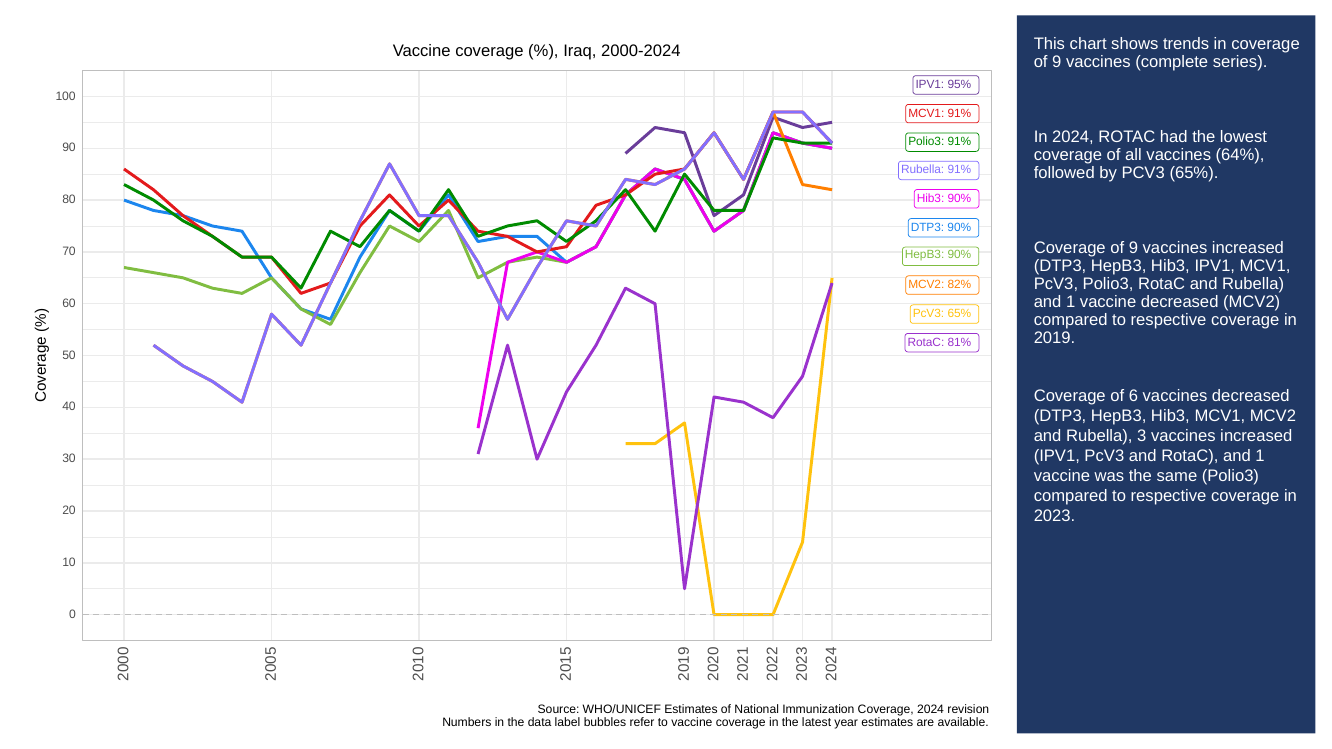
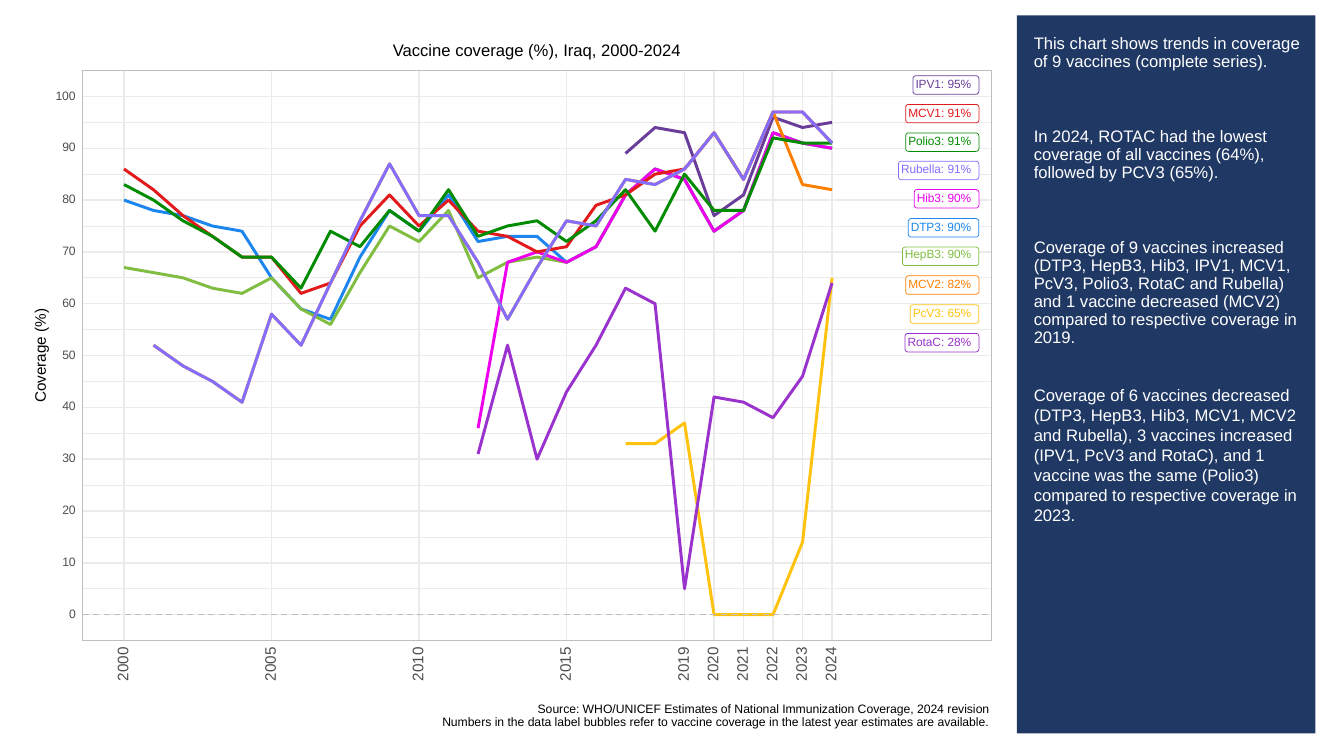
81%: 81% -> 28% (959, 342)
